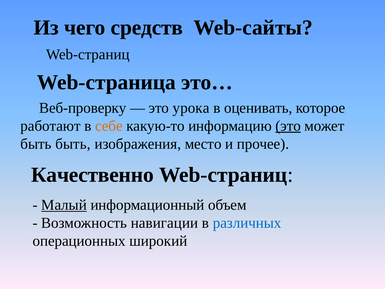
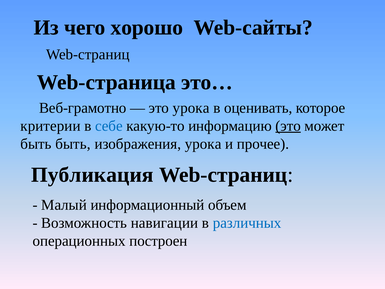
средств: средств -> хорошо (147, 28)
Веб-проверку: Веб-проверку -> Веб-грамотно (83, 108)
работают: работают -> критерии (51, 126)
себе colour: orange -> blue (109, 126)
изображения место: место -> урока (203, 144)
Качественно: Качественно -> Публикация (92, 175)
Малый underline: present -> none (64, 205)
широкий: широкий -> построен (158, 241)
